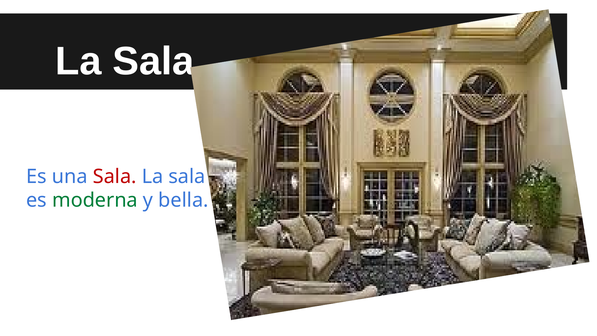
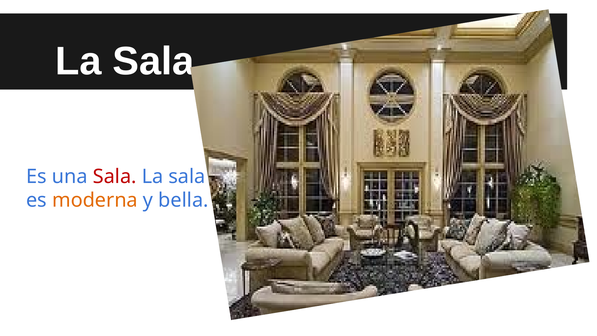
moderna colour: green -> orange (95, 200)
